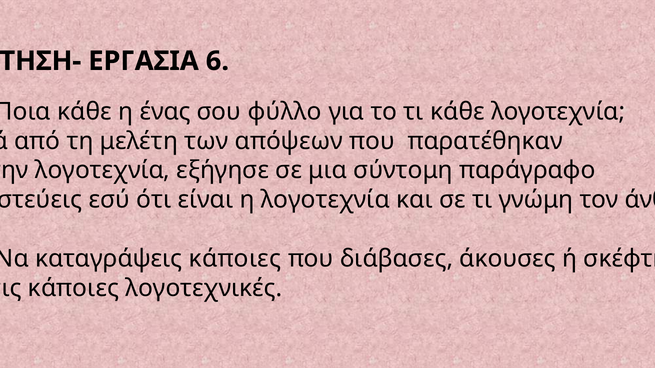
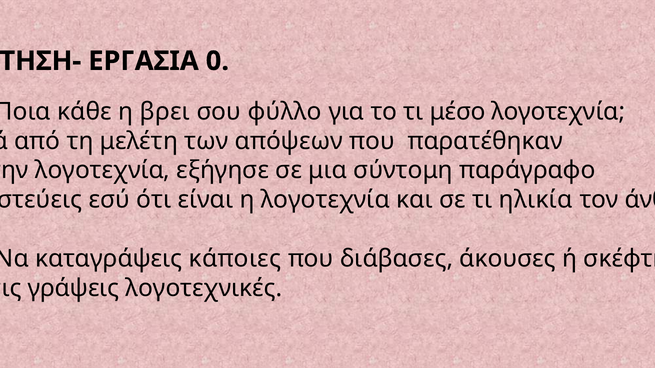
6: 6 -> 0 (217, 61)
ένας: ένας -> βρει (165, 112)
τι κάθε: κάθε -> μέσο (458, 112)
γνώμη: γνώμη -> ηλικία (536, 200)
κάποιες: κάποιες -> γράψεις (74, 288)
